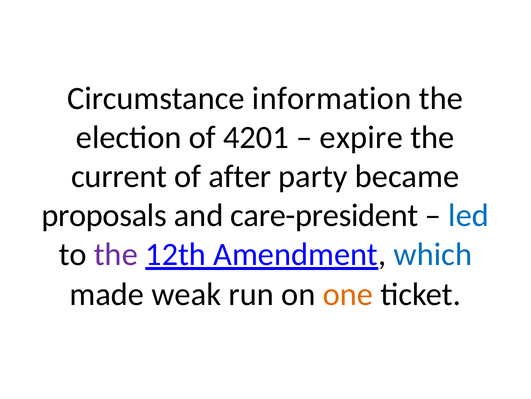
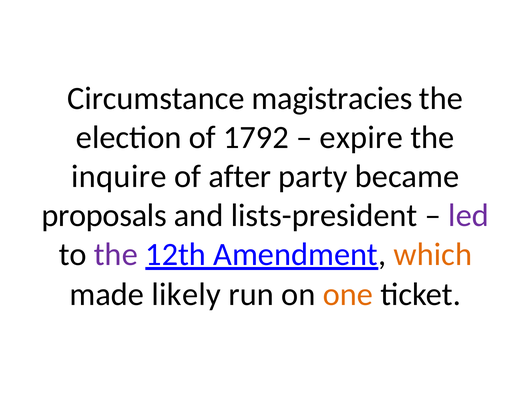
information: information -> magistracies (332, 98)
4201: 4201 -> 1792 (256, 137)
current: current -> inquire (119, 176)
care-president: care-president -> lists-president (324, 215)
led colour: blue -> purple (469, 215)
which colour: blue -> orange (433, 254)
weak: weak -> likely (186, 294)
